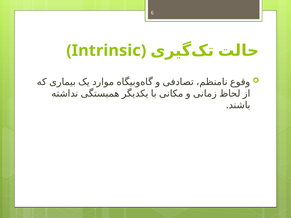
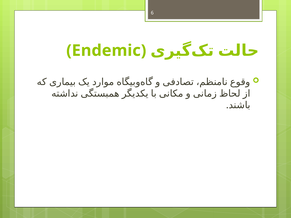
Intrinsic: Intrinsic -> Endemic (106, 51)
